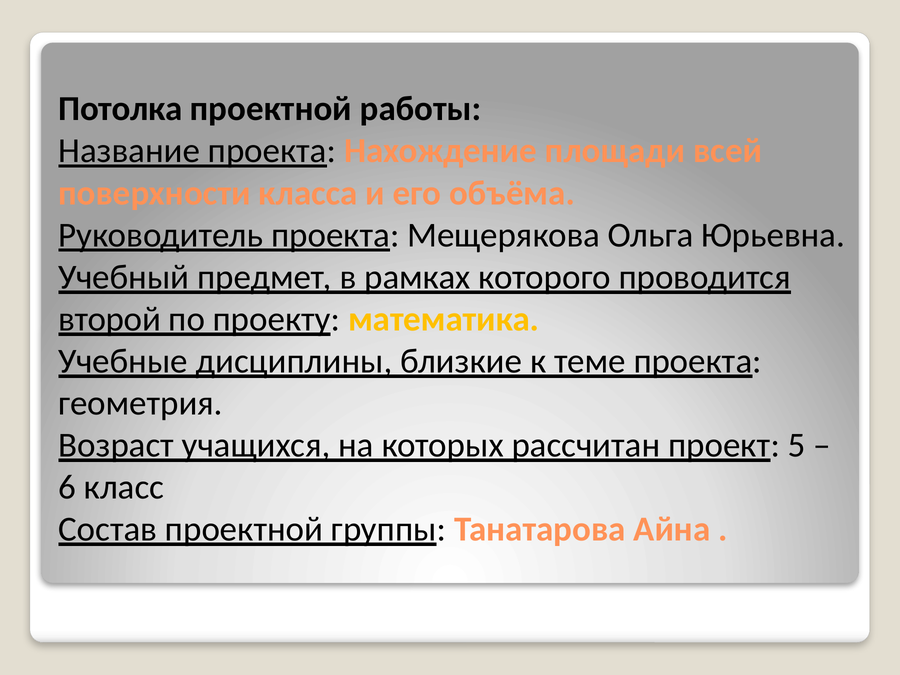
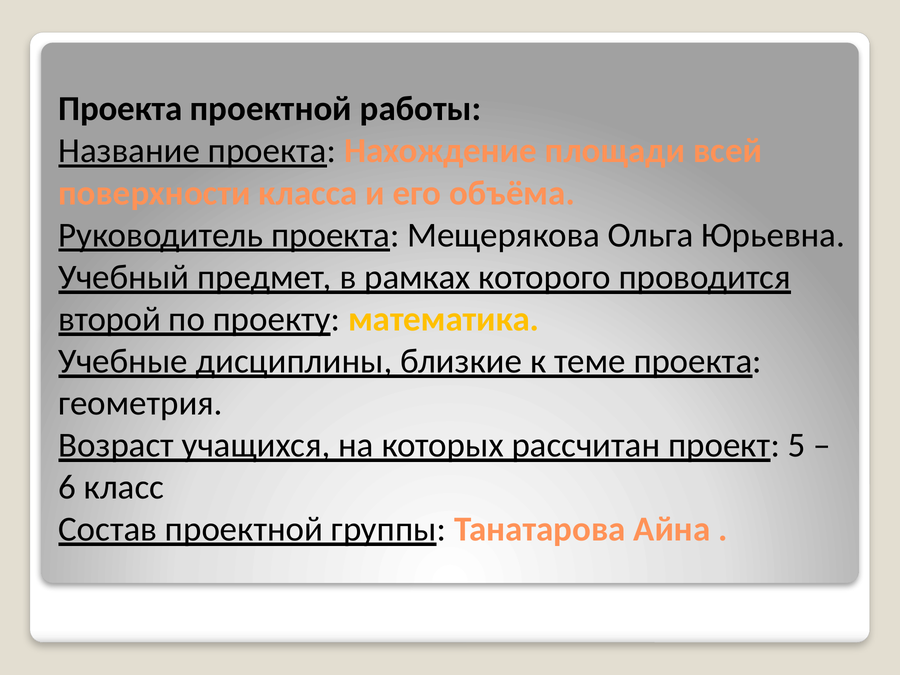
Потолка: Потолка -> Проекта (120, 109)
